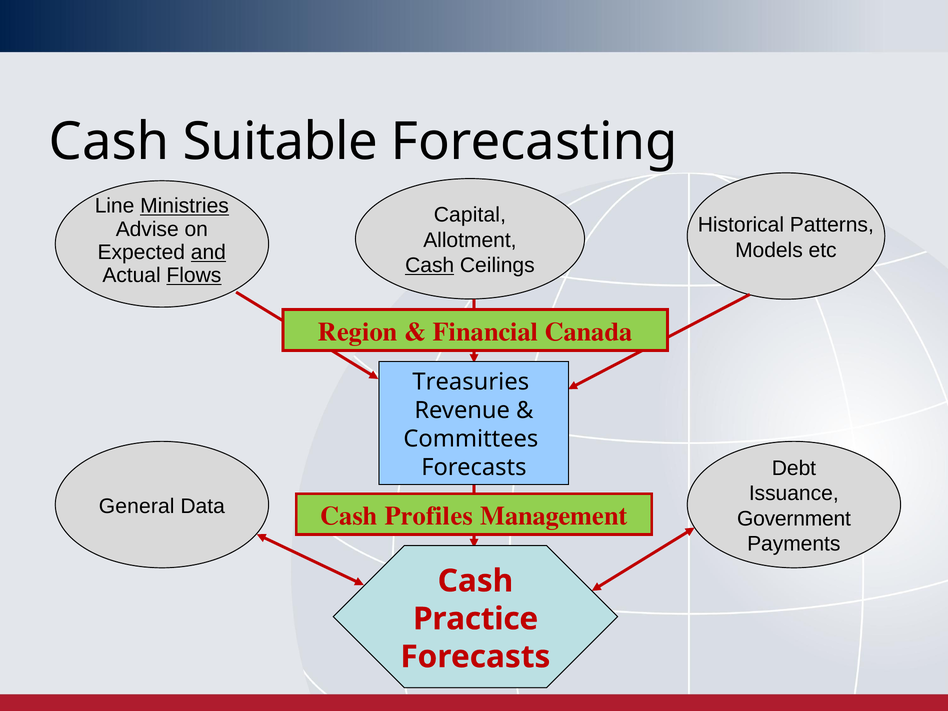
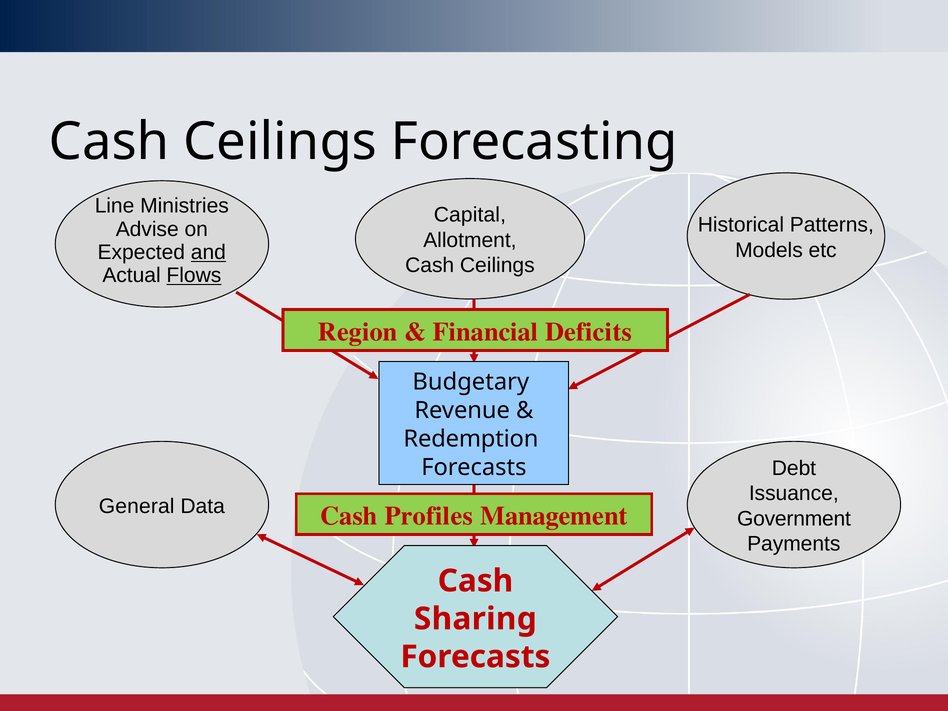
Suitable: Suitable -> Ceilings (280, 142)
Ministries underline: present -> none (185, 206)
Cash underline: present -> none (430, 265)
Canada: Canada -> Deficits (588, 332)
Treasuries: Treasuries -> Budgetary (471, 382)
Committees: Committees -> Redemption (471, 439)
Practice: Practice -> Sharing (475, 619)
